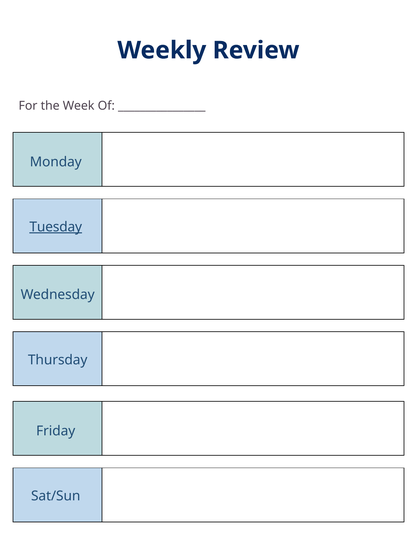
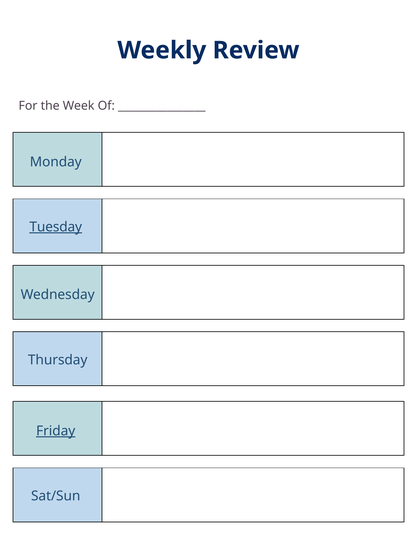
Friday underline: none -> present (56, 430)
